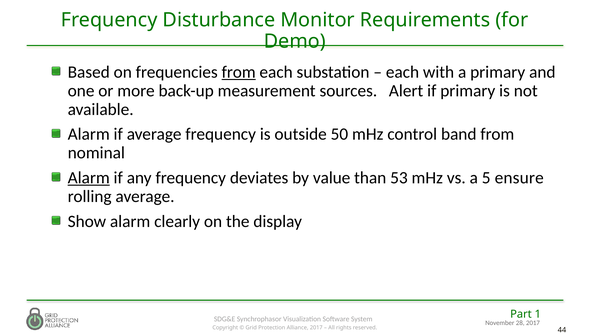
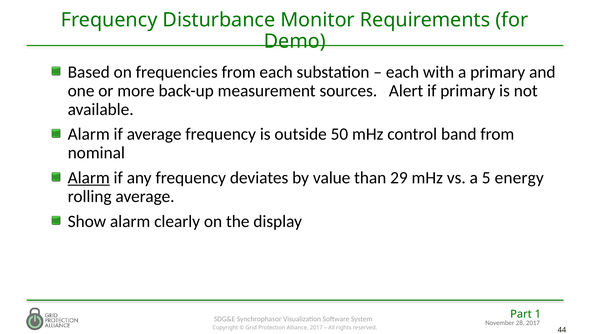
from underline: present -> none (239, 72)
53: 53 -> 29 (399, 178)
ensure: ensure -> energy (519, 178)
